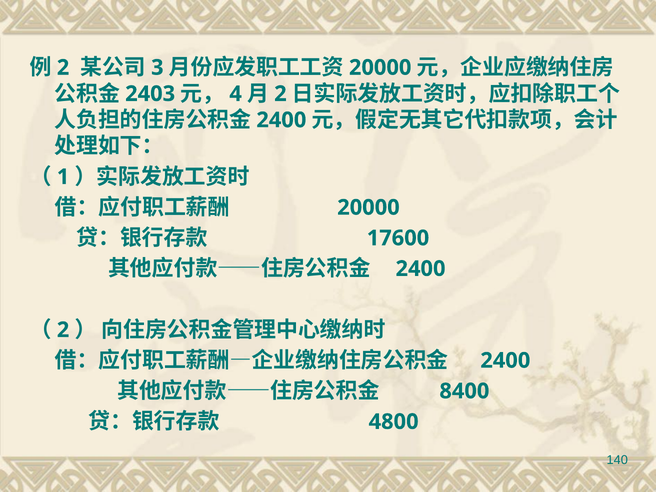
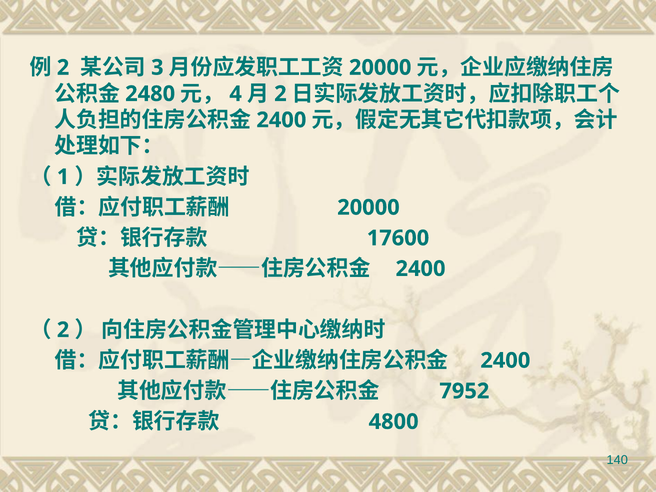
2403: 2403 -> 2480 (150, 94)
8400: 8400 -> 7952 (464, 391)
